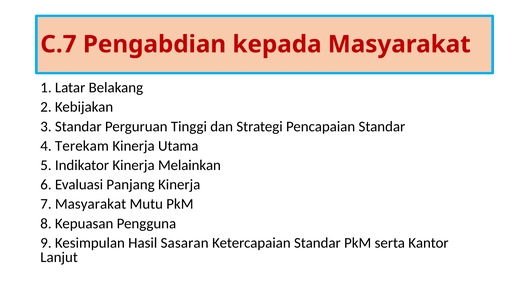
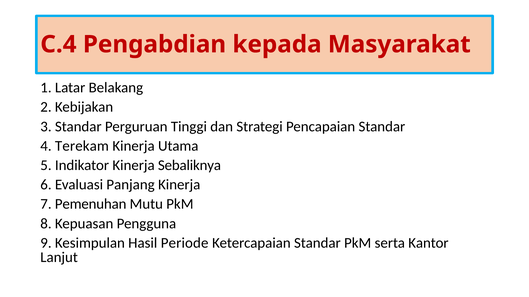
C.7: C.7 -> C.4 (58, 44)
Melainkan: Melainkan -> Sebaliknya (189, 166)
7 Masyarakat: Masyarakat -> Pemenuhan (91, 204)
Sasaran: Sasaran -> Periode (185, 243)
